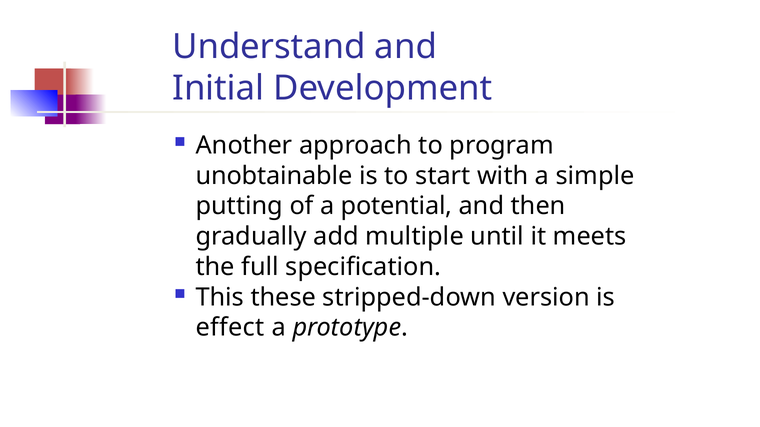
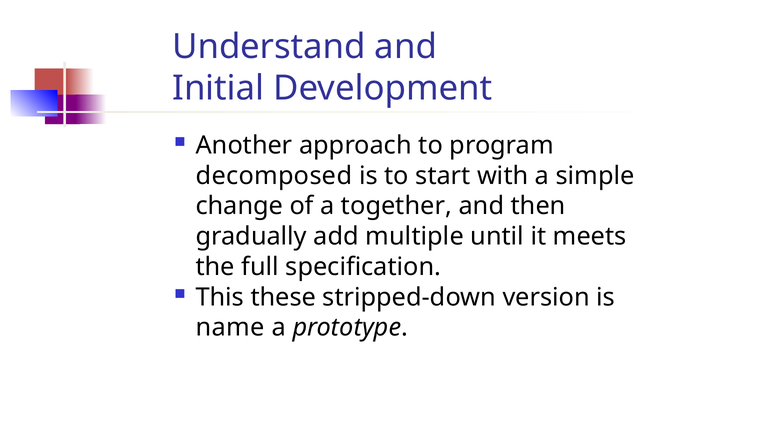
unobtainable: unobtainable -> decomposed (274, 176)
putting: putting -> change (239, 206)
potential: potential -> together (396, 206)
effect: effect -> name (230, 328)
